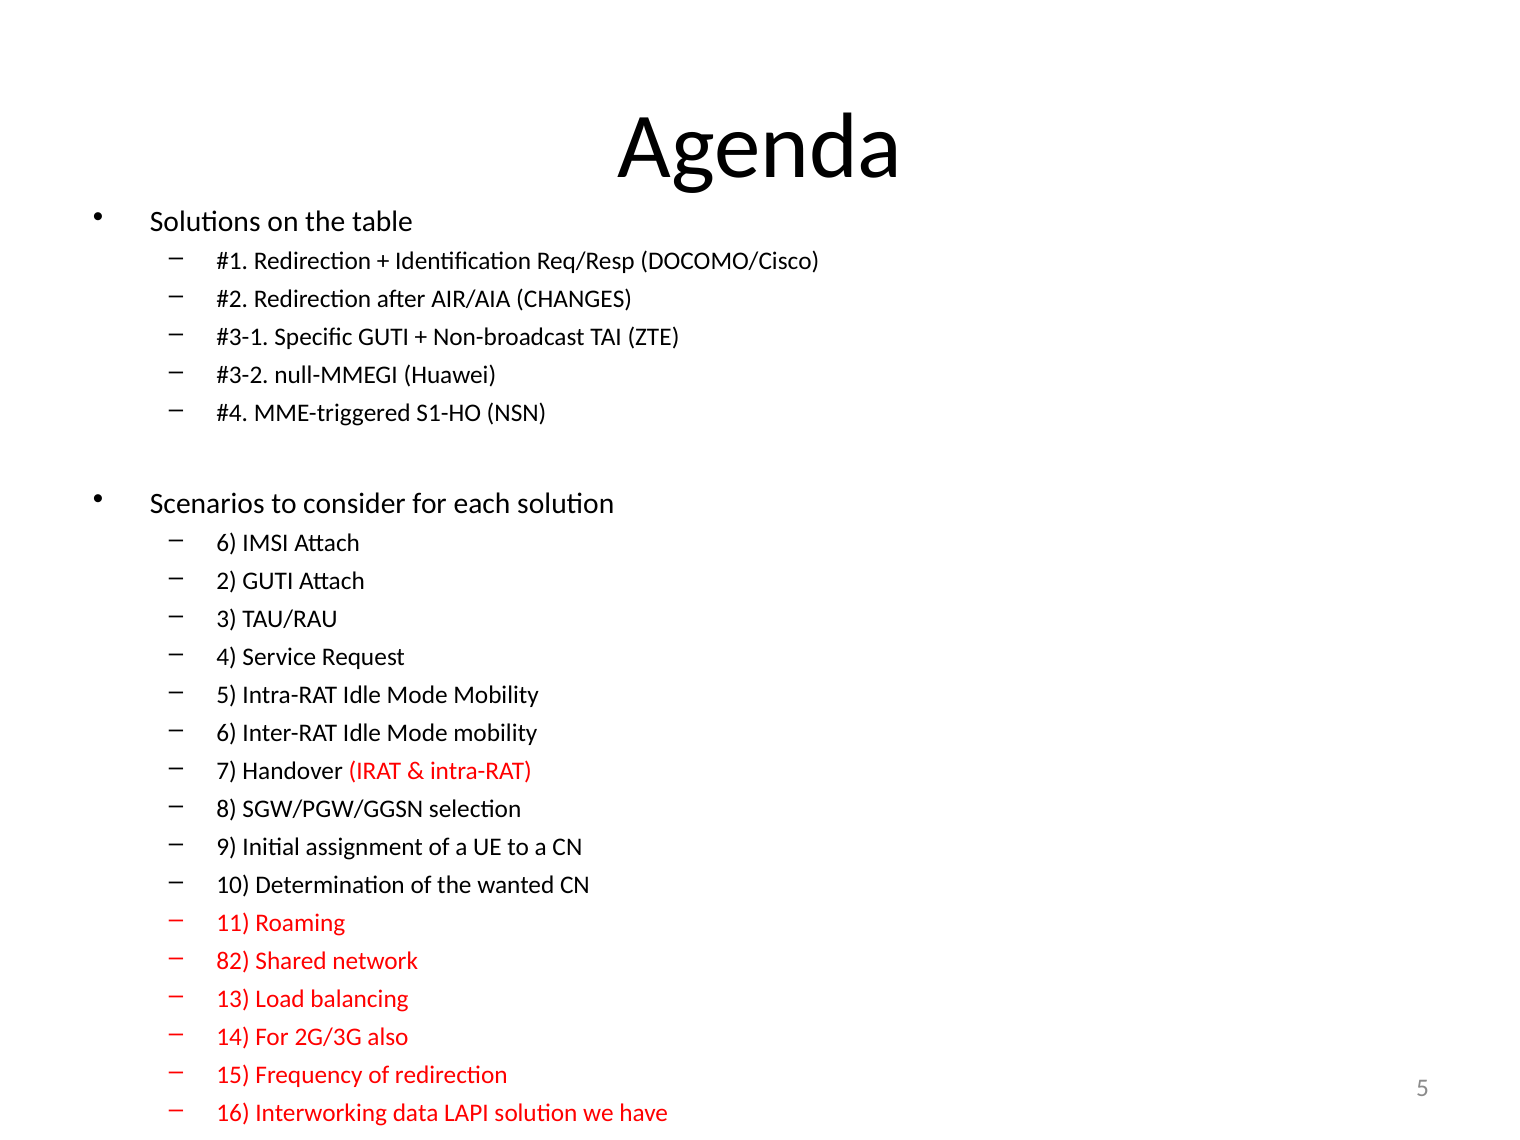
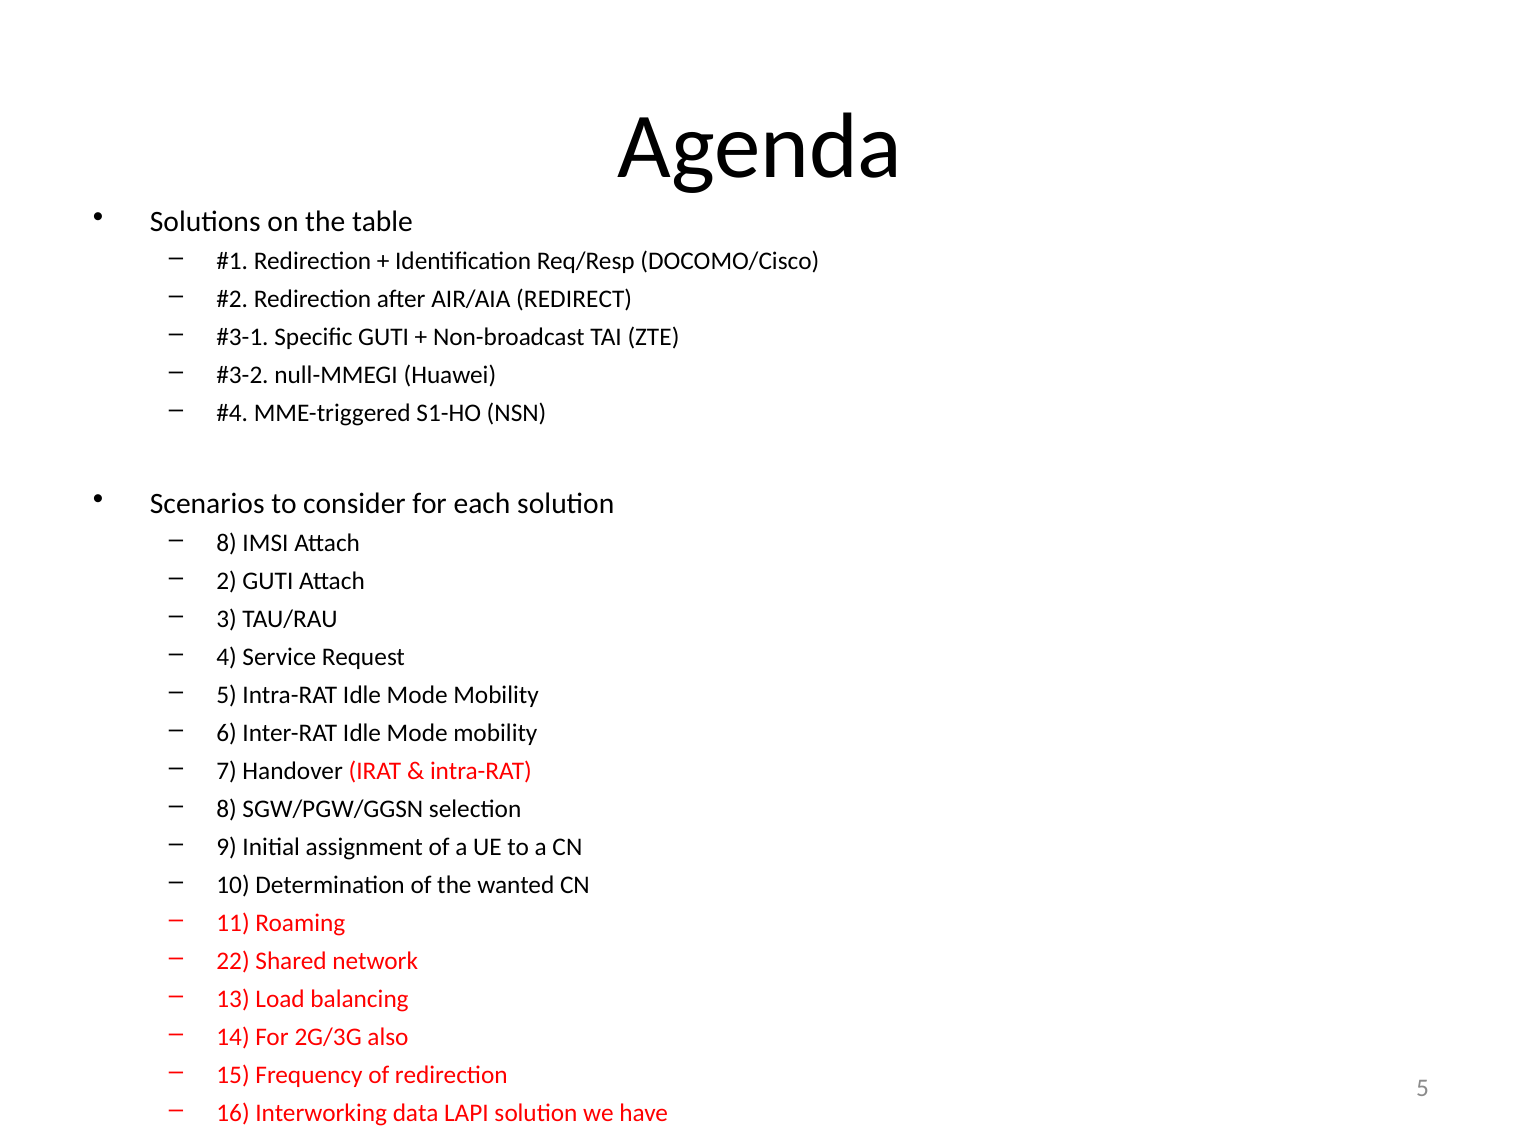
CHANGES: CHANGES -> REDIRECT (574, 300)
6: 6 -> 8 (227, 543)
82: 82 -> 22 (233, 961)
